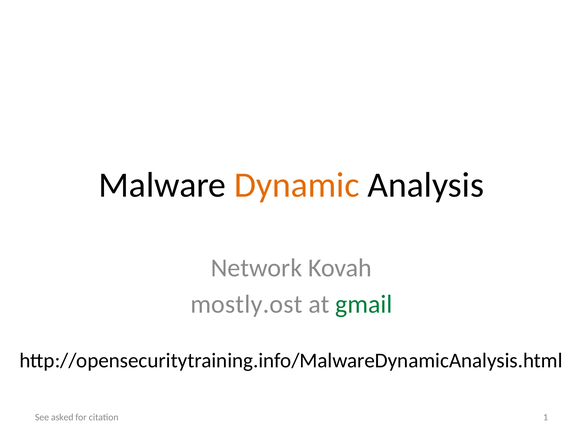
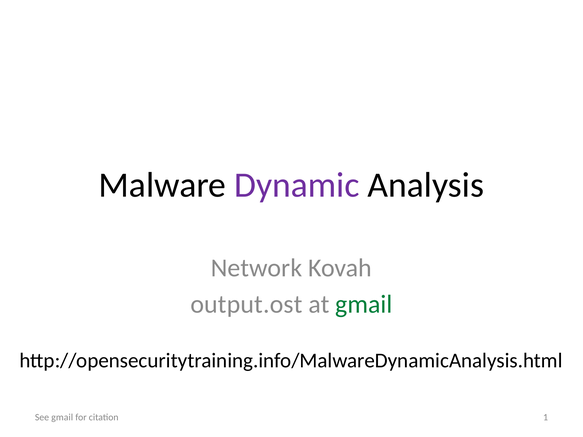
Dynamic colour: orange -> purple (297, 185)
mostly.ost: mostly.ost -> output.ost (246, 304)
See asked: asked -> gmail (62, 418)
